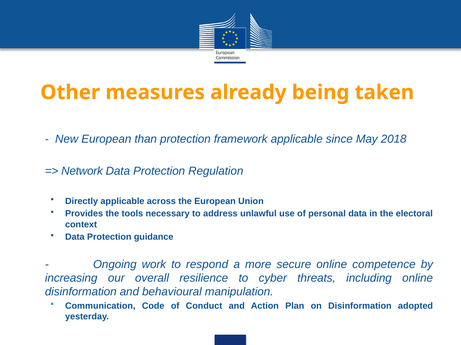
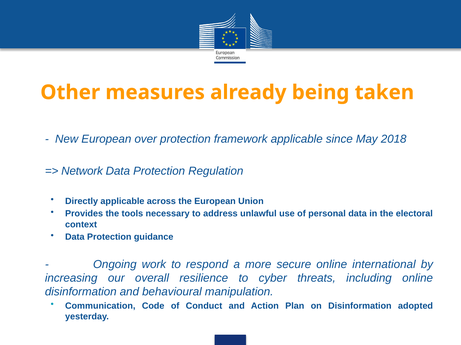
than: than -> over (146, 139)
competence: competence -> international (384, 265)
